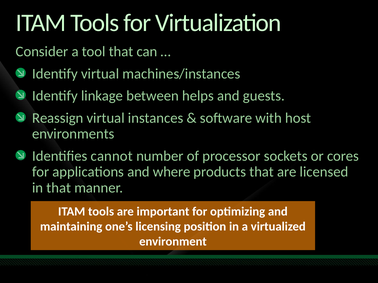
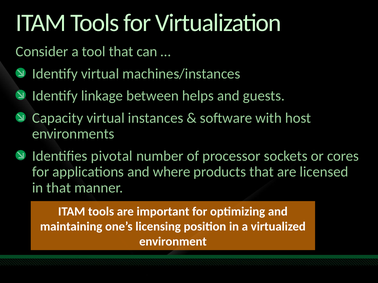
Reassign: Reassign -> Capacity (58, 118)
cannot: cannot -> pivotal (112, 156)
